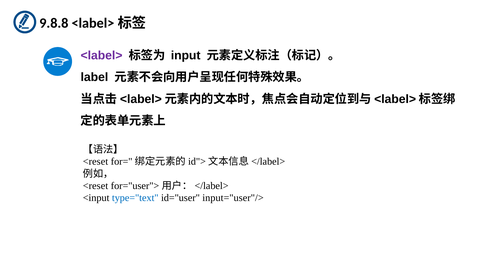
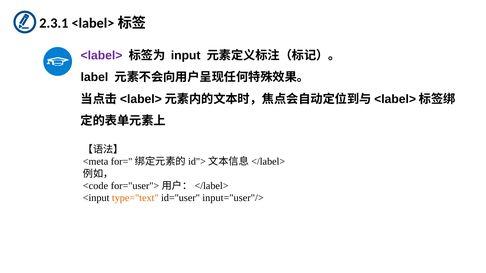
9.8.8: 9.8.8 -> 2.3.1 (54, 23)
<reset: <reset -> <meta (96, 162)
<reset: <reset -> <code (96, 186)
type="text colour: blue -> orange (135, 198)
